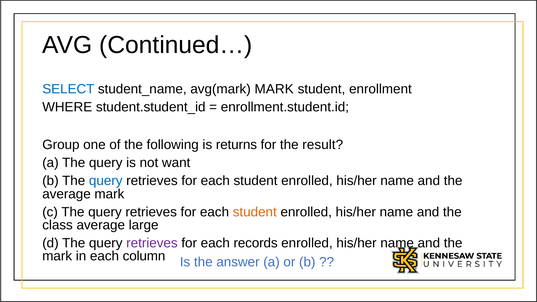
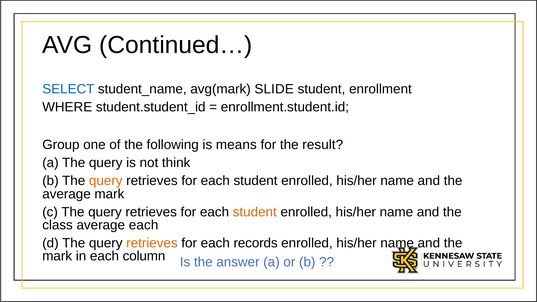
avg(mark MARK: MARK -> SLIDE (274, 89)
returns: returns -> means (236, 145)
want: want -> think (176, 163)
query colour: blue -> orange (106, 181)
average large: large -> each (144, 225)
retrieves colour: purple -> orange (152, 243)
